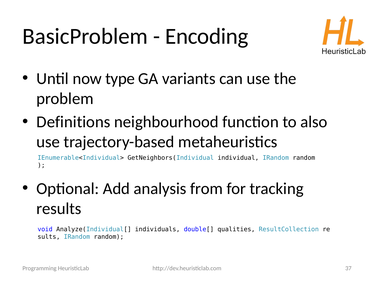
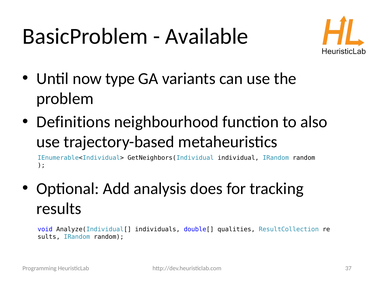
Encoding: Encoding -> Available (207, 36)
from: from -> does (206, 188)
